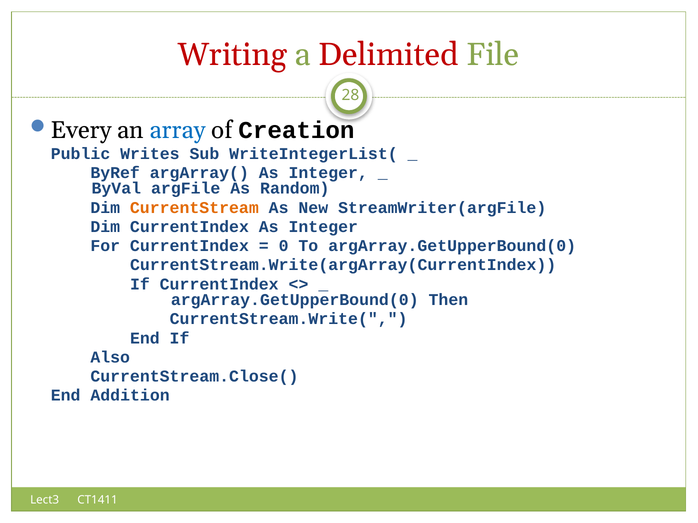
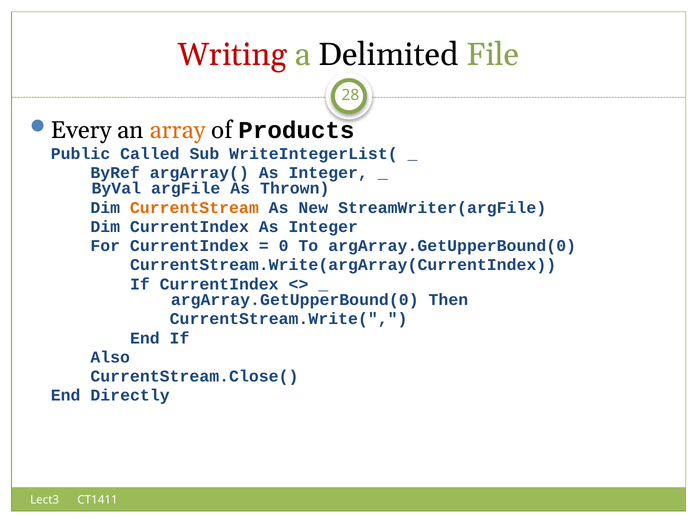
Delimited colour: red -> black (389, 55)
array colour: blue -> orange (178, 131)
Creation: Creation -> Products (296, 131)
Writes: Writes -> Called (150, 154)
Random: Random -> Thrown (295, 189)
Addition: Addition -> Directly (130, 396)
